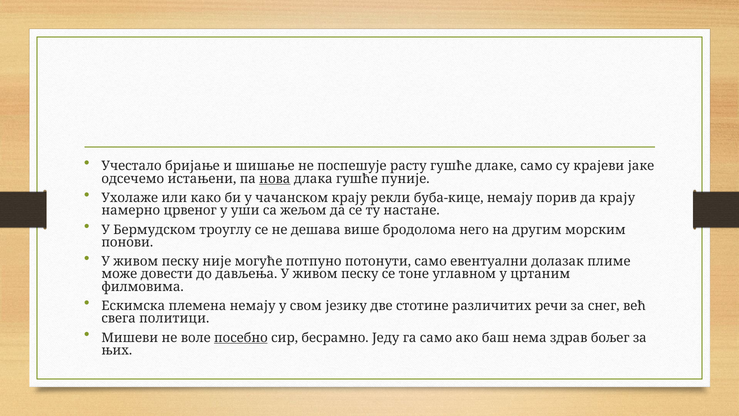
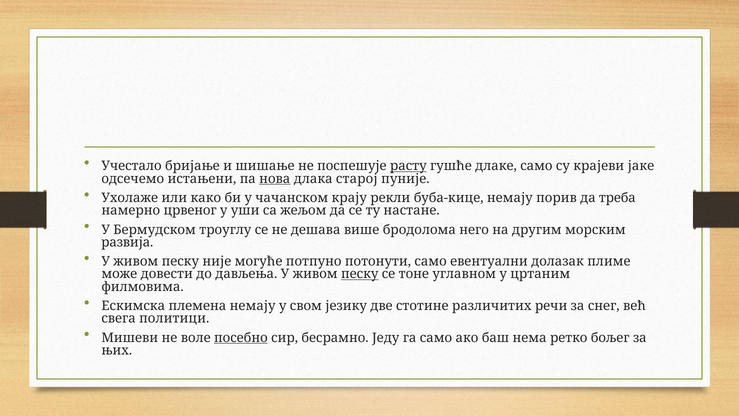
расту underline: none -> present (408, 166)
длака гушће: гушће -> старој (357, 179)
да крају: крају -> треба (617, 198)
понови: понови -> развија (127, 242)
песку underline: none -> present (360, 274)
здрав: здрав -> ретко (569, 337)
